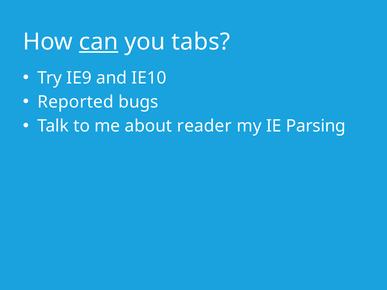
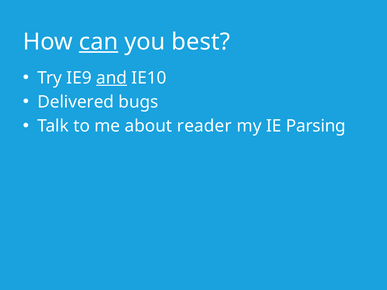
tabs: tabs -> best (201, 42)
and underline: none -> present (112, 78)
Reported: Reported -> Delivered (76, 102)
